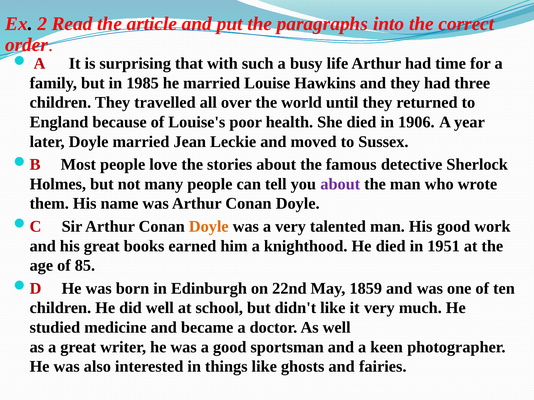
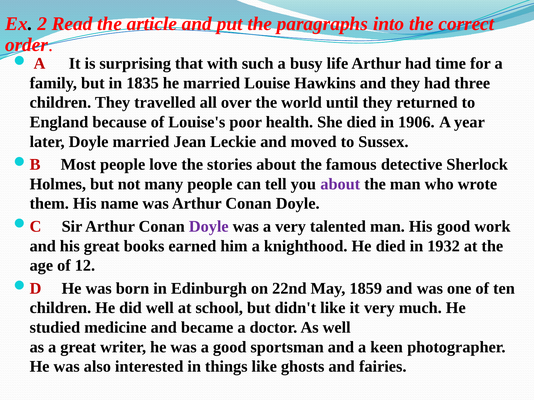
1985: 1985 -> 1835 (143, 83)
Doyle colour: orange -> purple (209, 227)
1951: 1951 -> 1932 (444, 246)
85: 85 -> 12 (85, 266)
